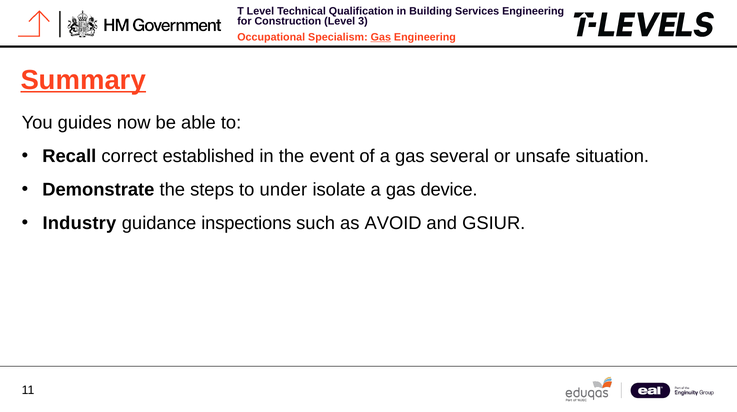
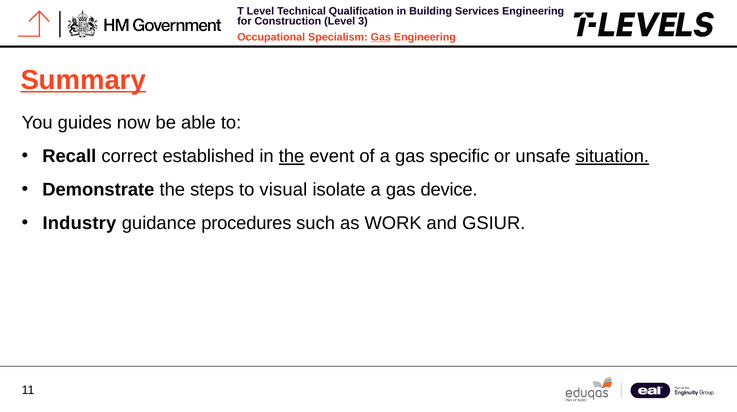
the underline: none -> present (292, 156)
several: several -> specific (459, 156)
situation underline: none -> present (612, 156)
under: under -> visual (283, 190)
inspections: inspections -> procedures (246, 223)
AVOID: AVOID -> WORK (393, 223)
